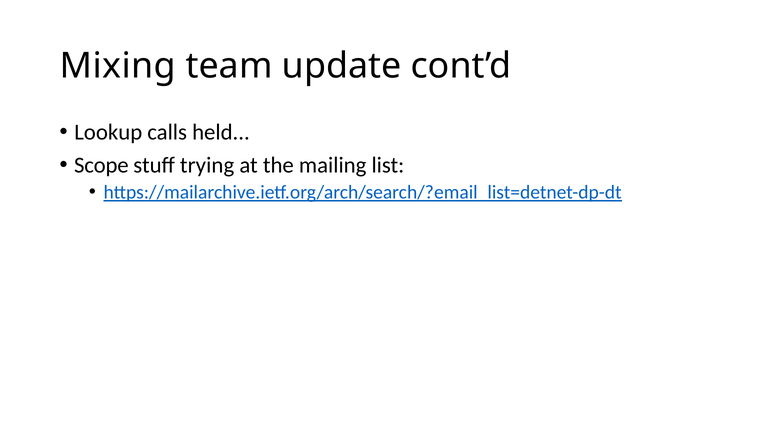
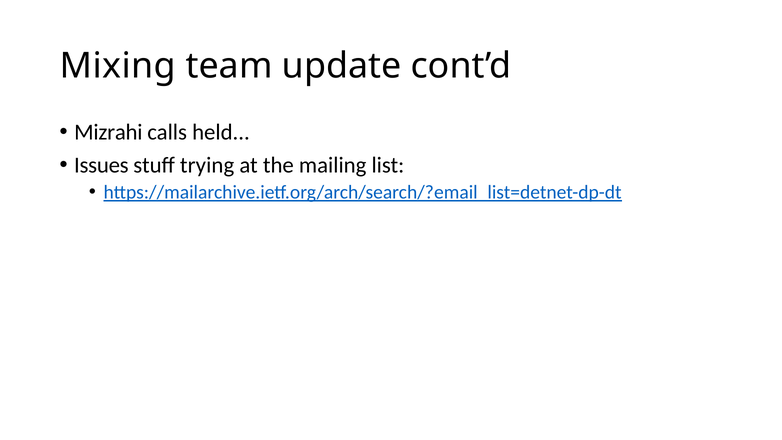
Lookup: Lookup -> Mizrahi (108, 132)
Scope: Scope -> Issues (101, 165)
